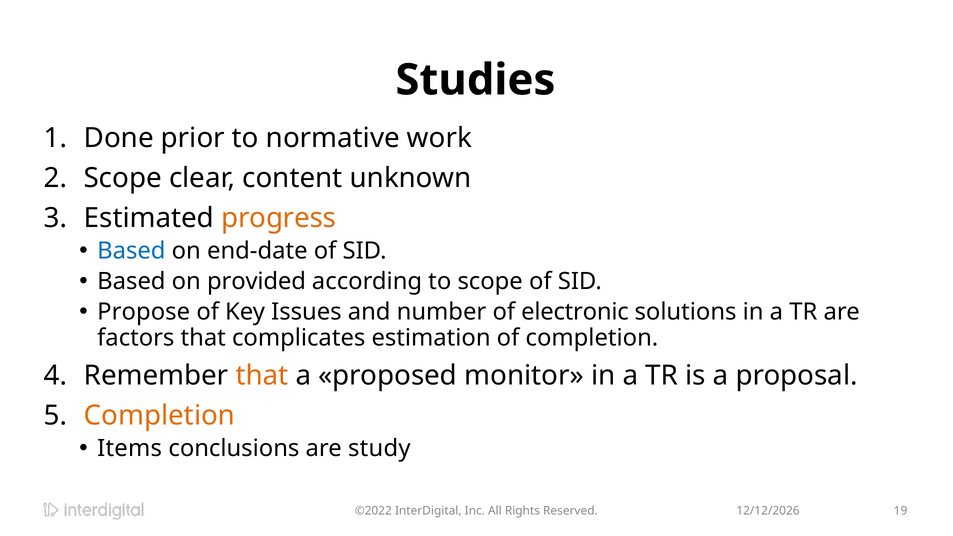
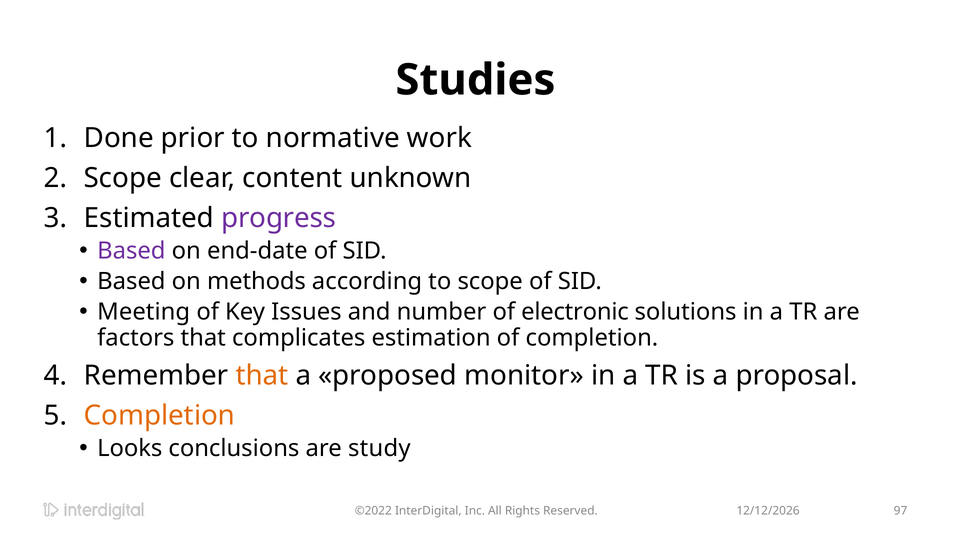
progress colour: orange -> purple (279, 218)
Based colour: blue -> purple (131, 251)
provided: provided -> methods (256, 281)
Propose: Propose -> Meeting (144, 312)
Items: Items -> Looks (130, 448)
19: 19 -> 97 (901, 511)
